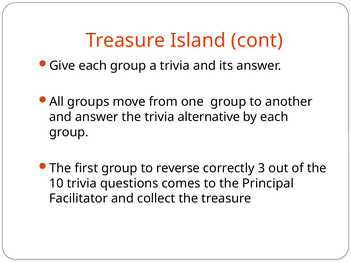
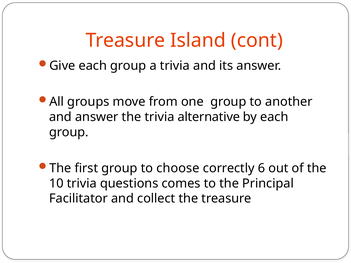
reverse: reverse -> choose (178, 168)
3: 3 -> 6 (261, 168)
